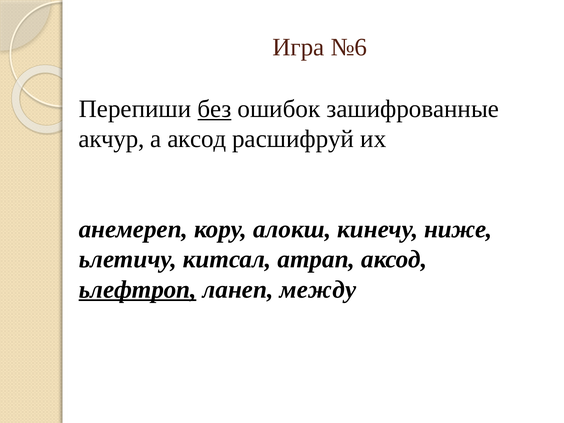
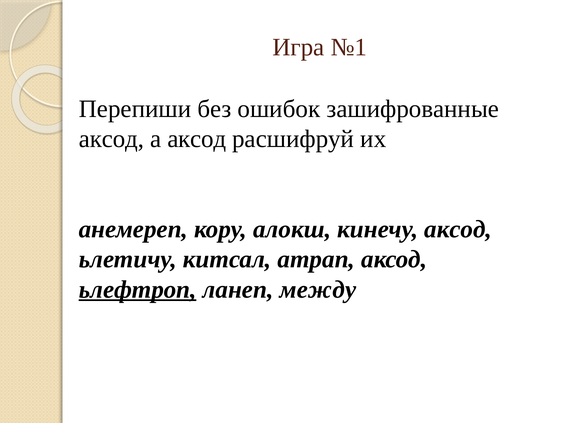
№6: №6 -> №1 (349, 47)
без underline: present -> none (214, 109)
акчур: акчур -> аксод (111, 139)
кинечу ниже: ниже -> аксод (458, 229)
